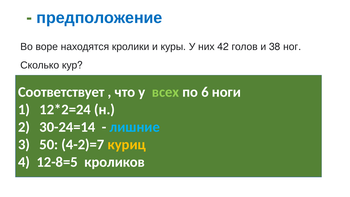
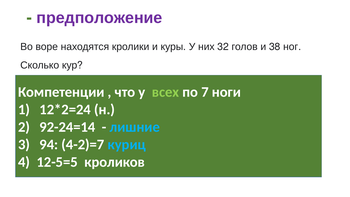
предположение colour: blue -> purple (99, 18)
42: 42 -> 32 (223, 47)
Соответствует: Соответствует -> Компетенции (61, 92)
6: 6 -> 7 (205, 92)
30-24=14: 30-24=14 -> 92-24=14 (67, 127)
50: 50 -> 94 (49, 145)
куриц colour: yellow -> light blue (127, 145)
12-8=5: 12-8=5 -> 12-5=5 (57, 162)
